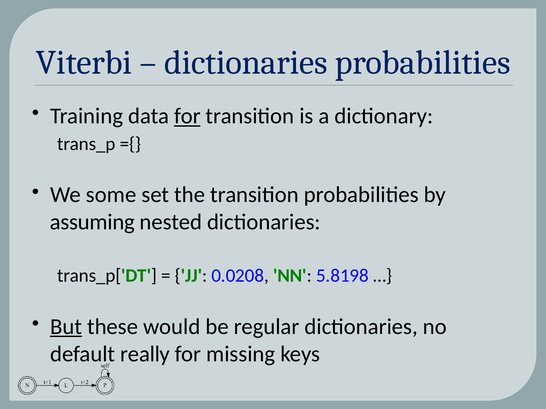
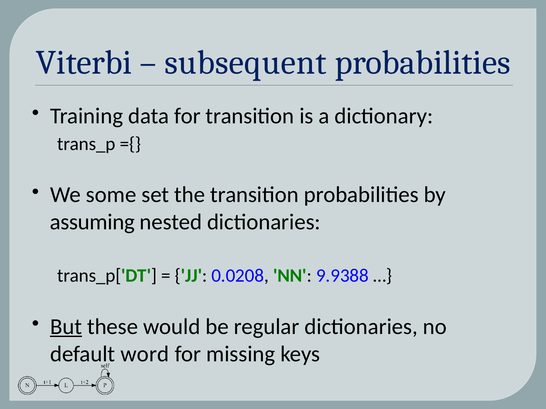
dictionaries: dictionaries -> subsequent (246, 63)
for underline: present -> none (187, 116)
5.8198: 5.8198 -> 9.9388 (342, 276)
really: really -> word (145, 354)
